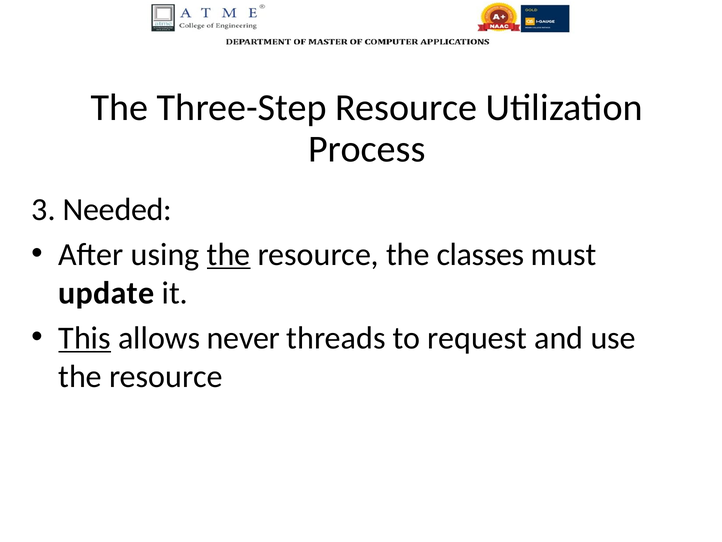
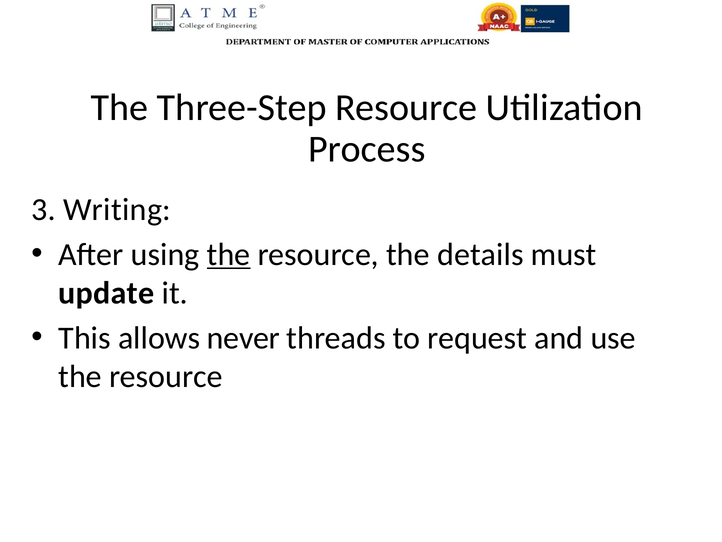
Needed: Needed -> Writing (117, 209)
classes: classes -> details (480, 254)
This underline: present -> none (85, 338)
